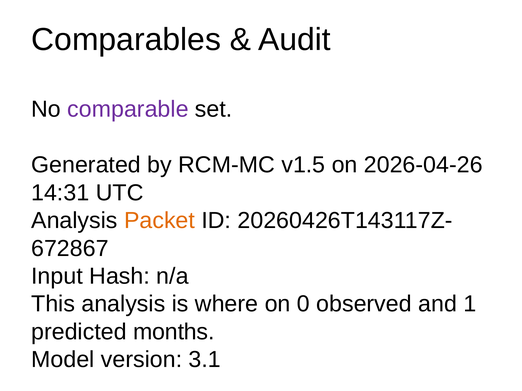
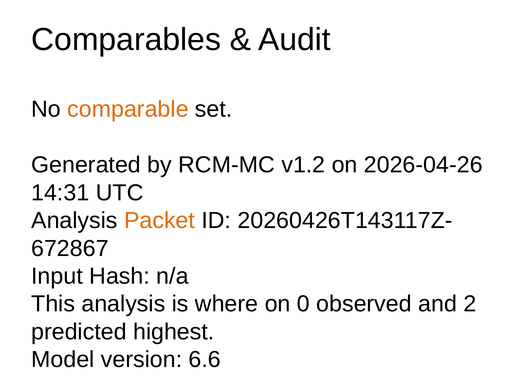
comparable colour: purple -> orange (128, 109)
v1.5: v1.5 -> v1.2 (303, 165)
1: 1 -> 2 (470, 304)
months: months -> highest (174, 332)
3.1: 3.1 -> 6.6 (205, 360)
